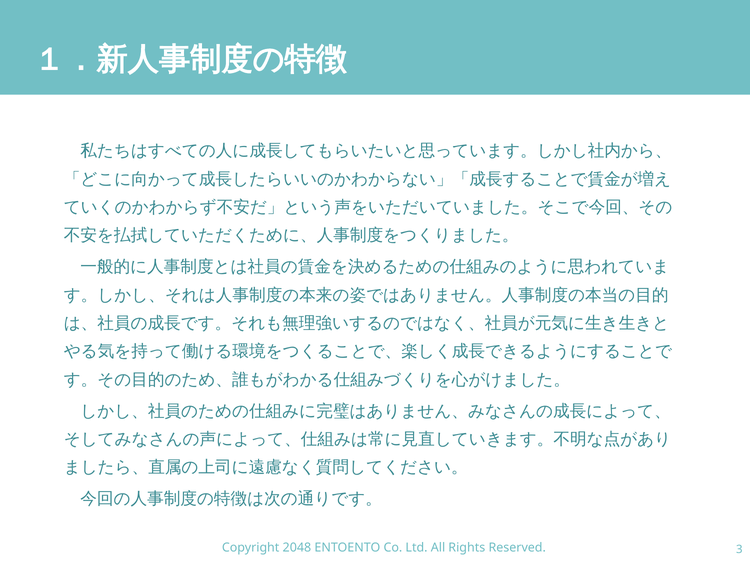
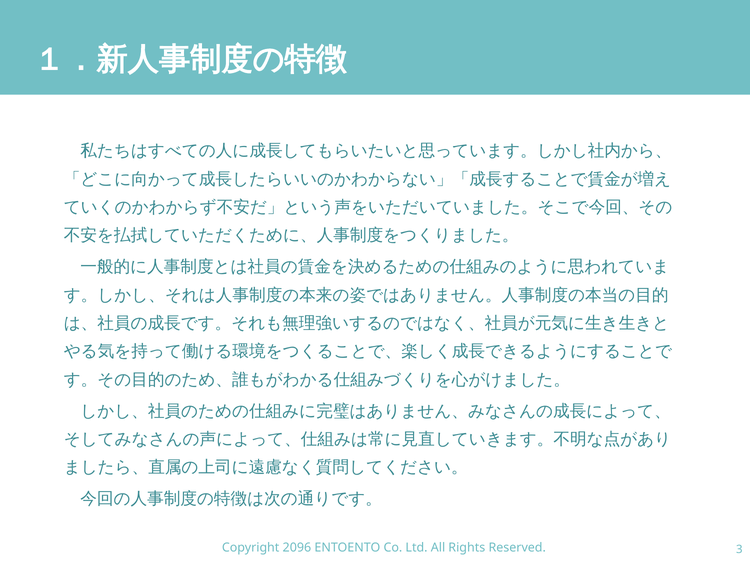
2048: 2048 -> 2096 (297, 547)
